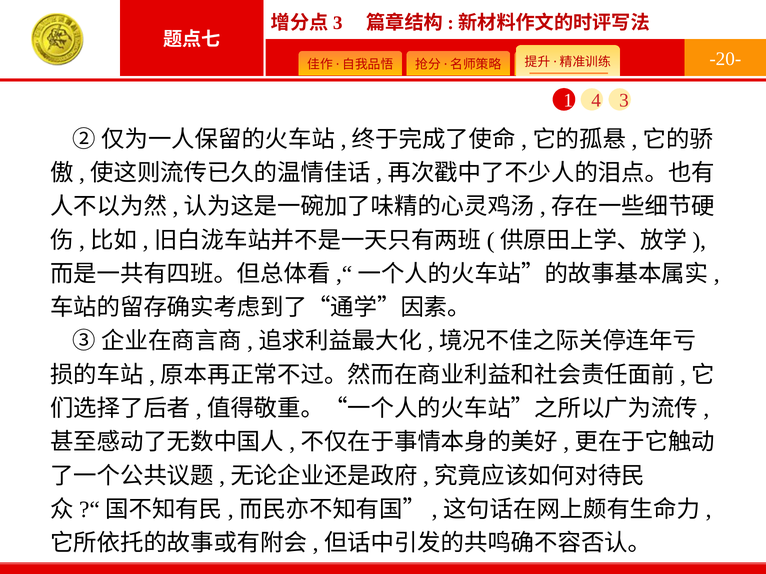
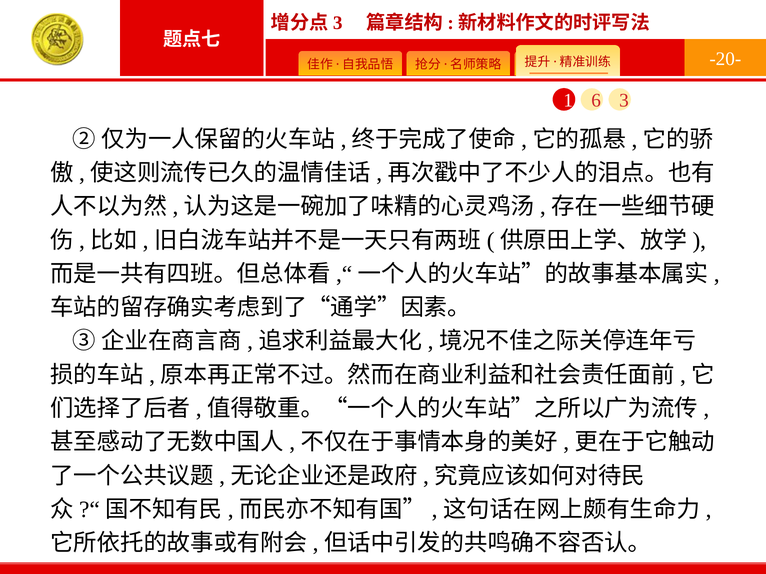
4: 4 -> 6 (596, 101)
